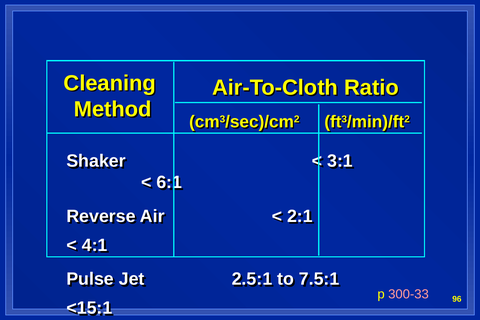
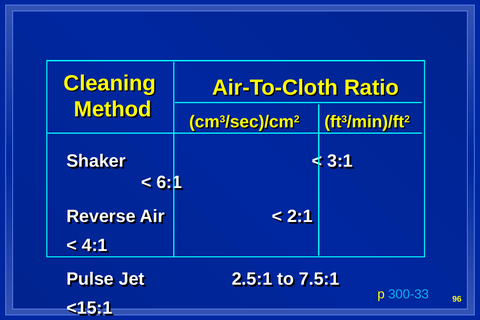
300-33 colour: pink -> light blue (408, 294)
